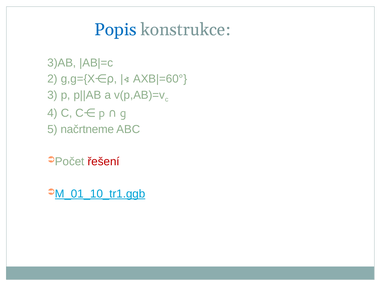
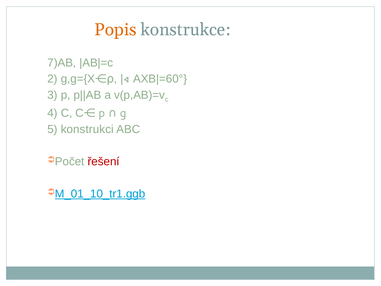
Popis colour: blue -> orange (116, 30)
3)AB: 3)AB -> 7)AB (62, 63)
načrtneme: načrtneme -> konstrukci (87, 129)
